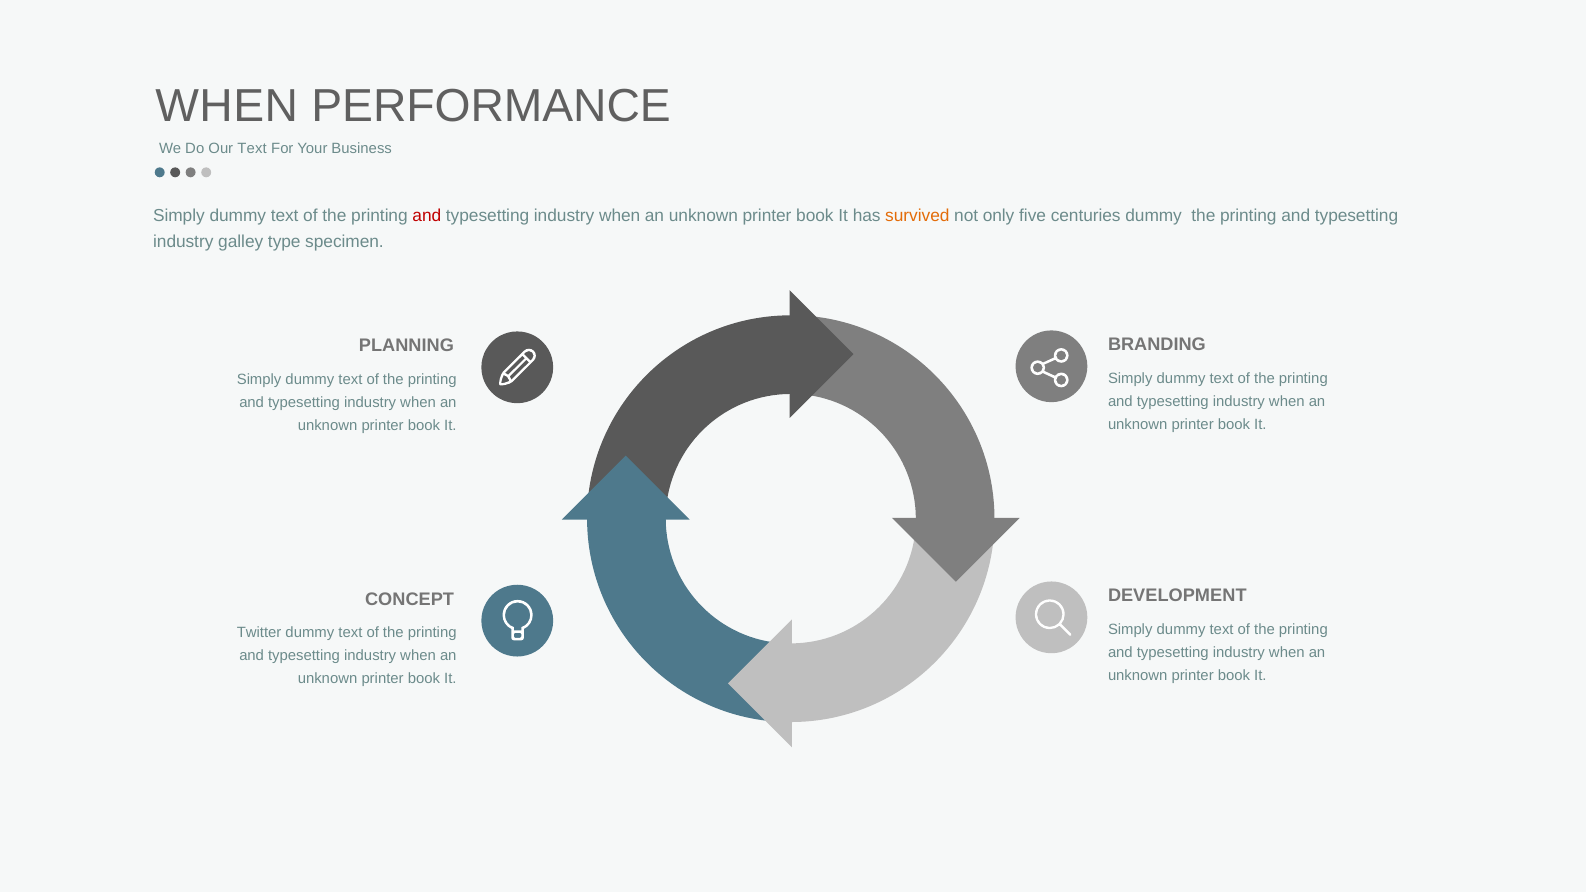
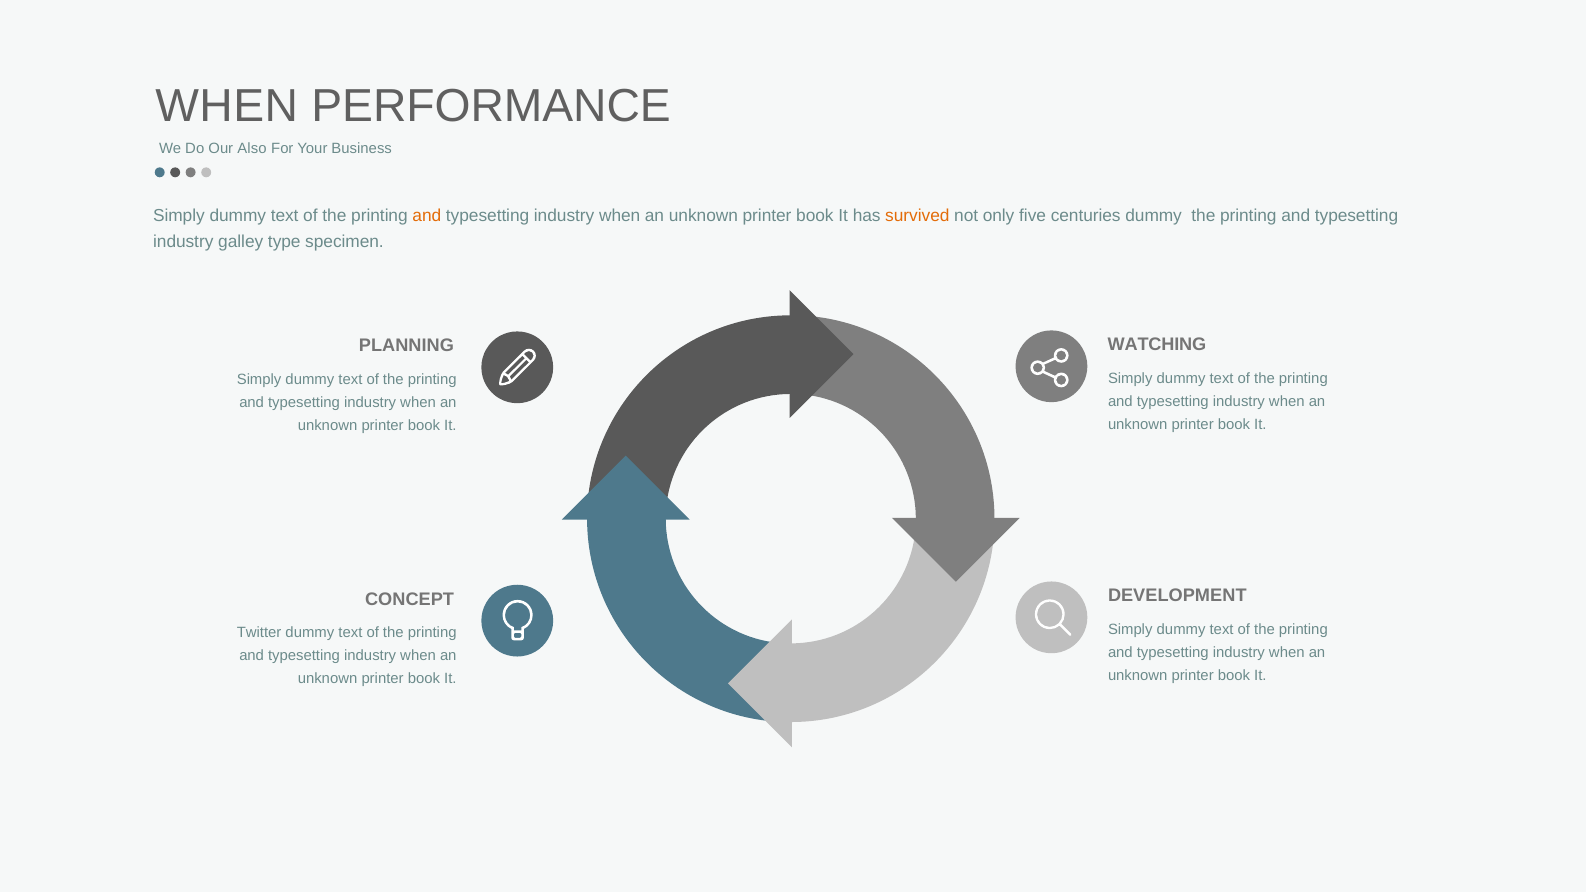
Our Text: Text -> Also (252, 149)
and colour: red -> orange (427, 216)
BRANDING: BRANDING -> WATCHING (1157, 345)
